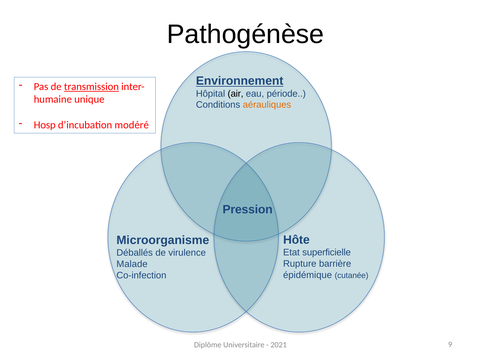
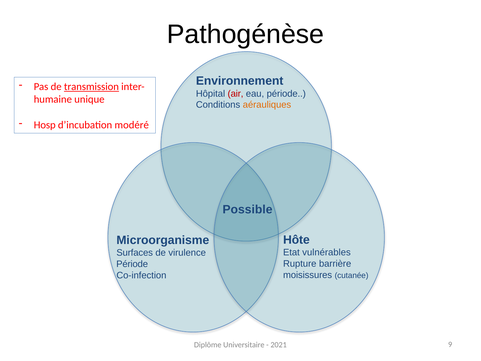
Environnement underline: present -> none (240, 81)
air colour: black -> red (236, 94)
Pression: Pression -> Possible (248, 209)
superficielle: superficielle -> vulnérables (327, 252)
Déballés: Déballés -> Surfaces (135, 253)
Malade: Malade -> Période (132, 264)
épidémique: épidémique -> moisissures (308, 275)
